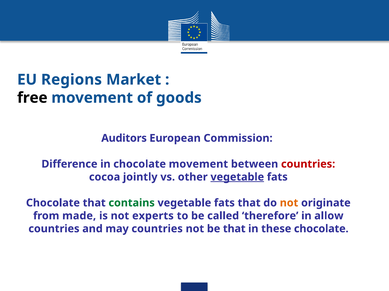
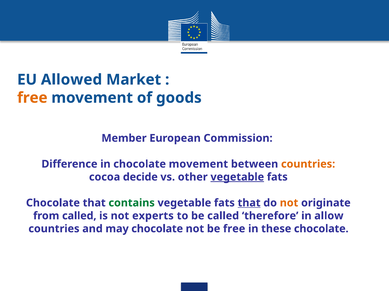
Regions: Regions -> Allowed (72, 80)
free colour: black -> orange (32, 98)
Auditors: Auditors -> Member (124, 139)
countries colour: red -> orange (308, 164)
jointly: jointly -> decide (140, 177)
that underline: none -> present (249, 203)
from made: made -> called (79, 216)
may countries: countries -> chocolate (157, 229)
be that: that -> free (234, 229)
